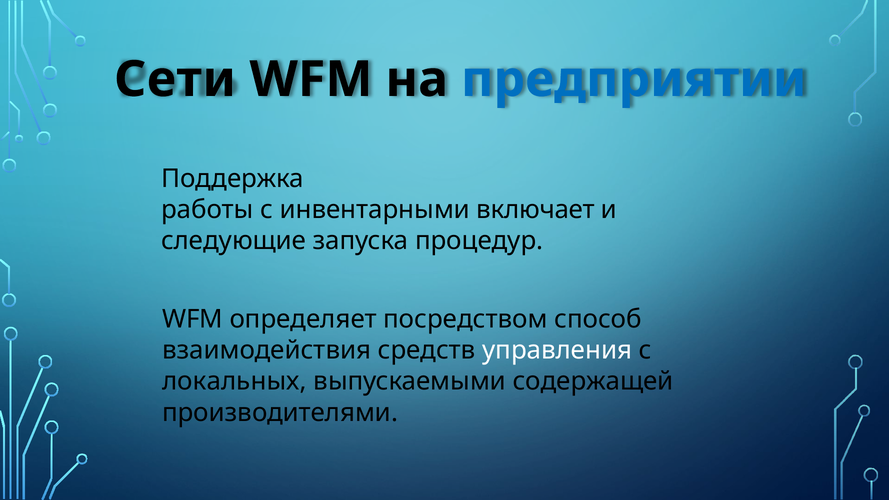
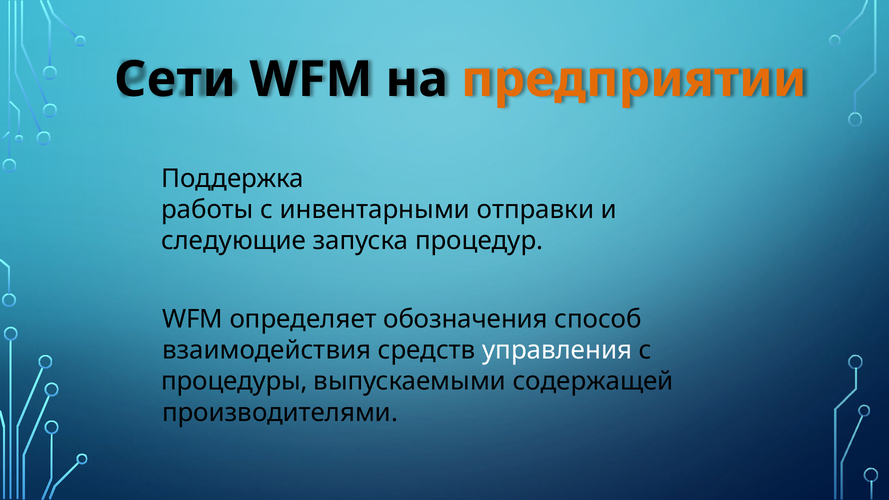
предприятии colour: blue -> orange (634, 79)
включает: включает -> отправки (535, 210)
посредством: посредством -> обозначения (466, 319)
локальных: локальных -> процедуры (235, 381)
